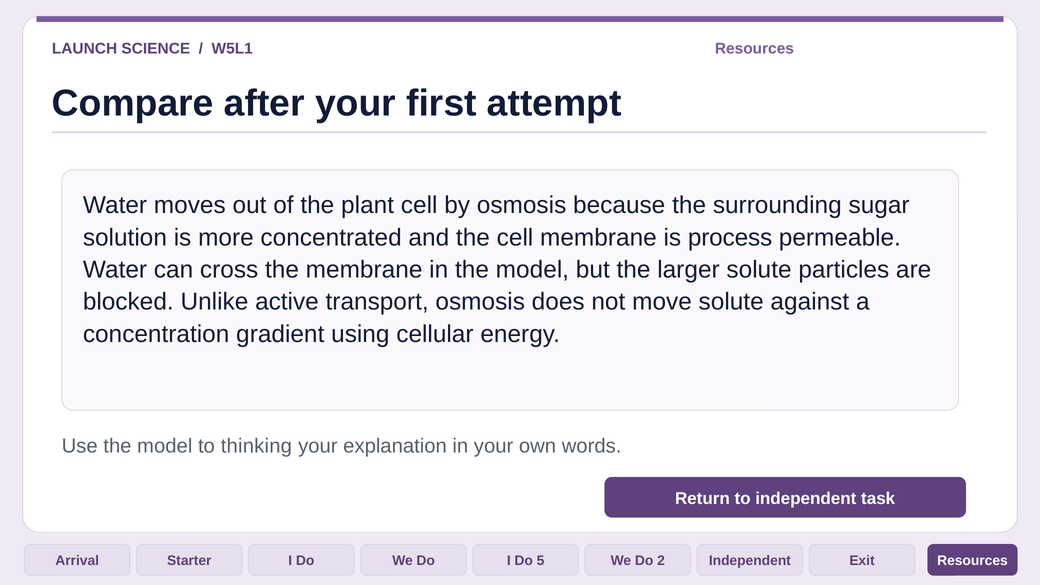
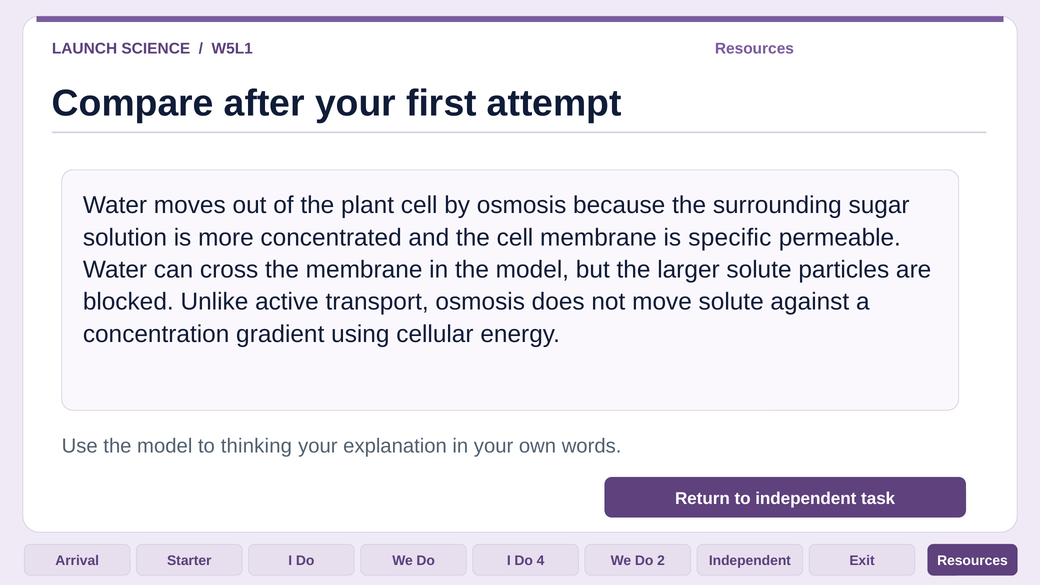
process: process -> specific (730, 238)
5: 5 -> 4 (541, 561)
